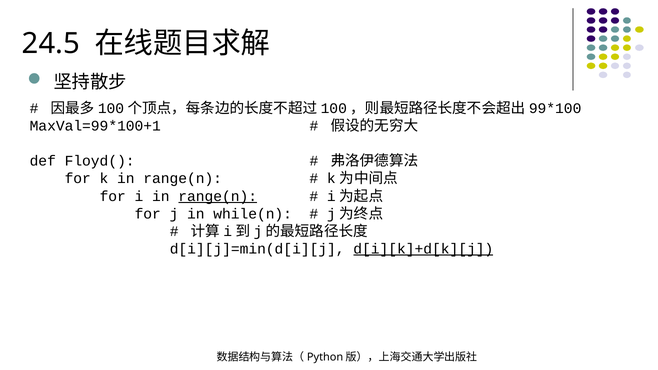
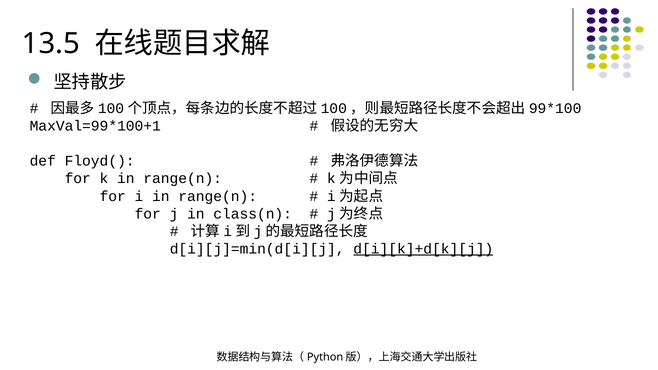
24.5: 24.5 -> 13.5 (51, 43)
range(n underline: present -> none (218, 196)
while(n: while(n -> class(n (253, 214)
